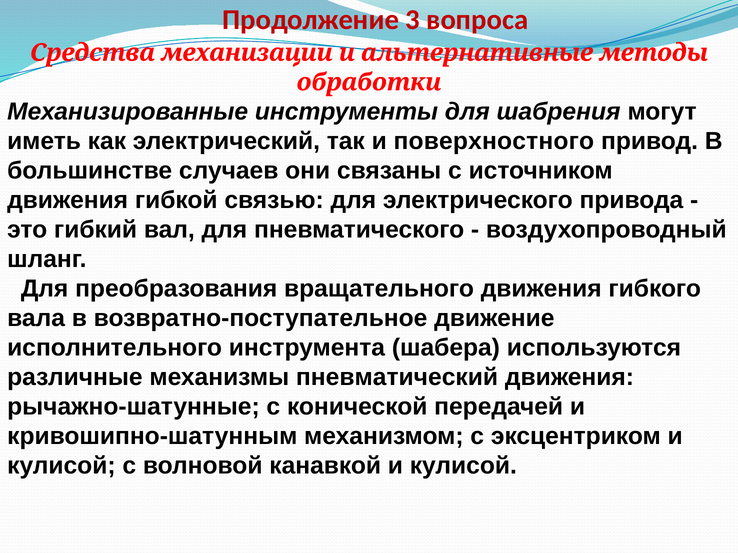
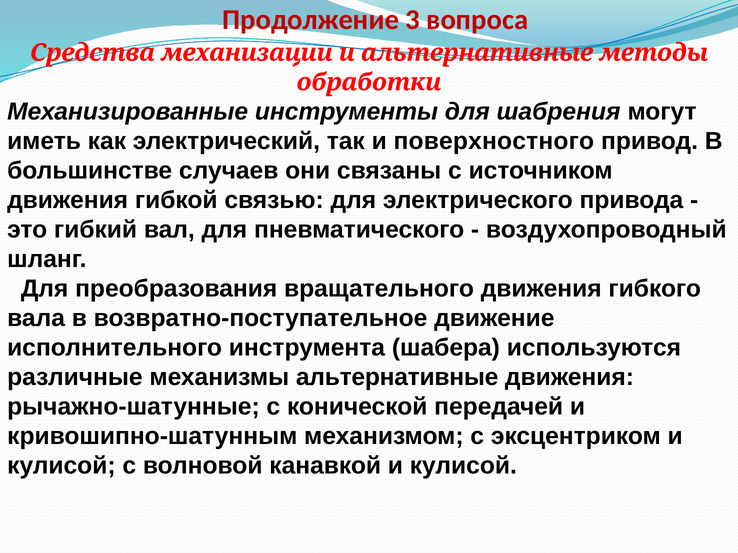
механизмы пневматический: пневматический -> альтернативные (397, 377)
